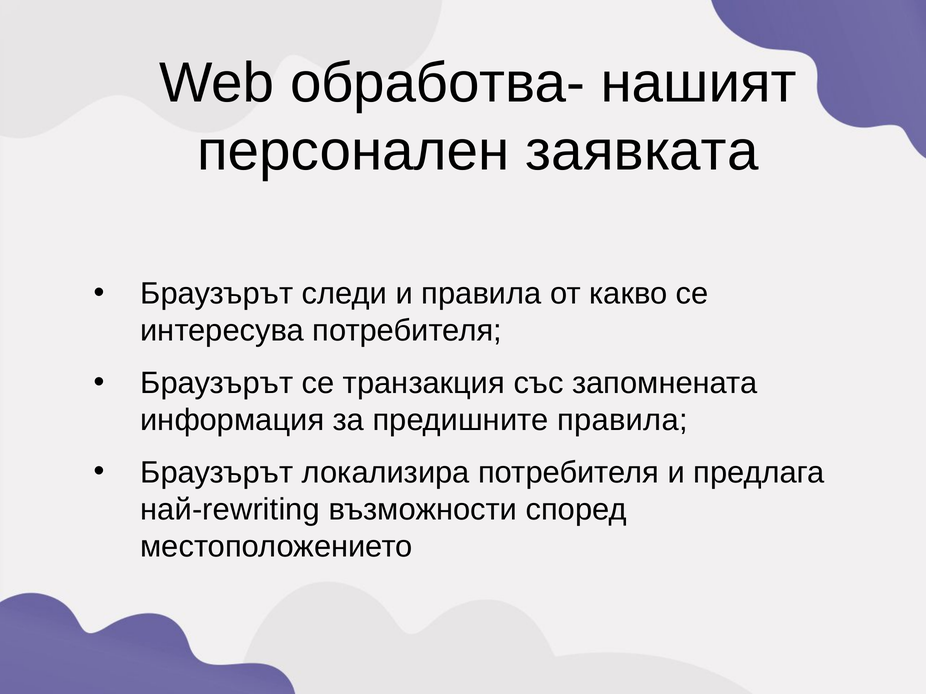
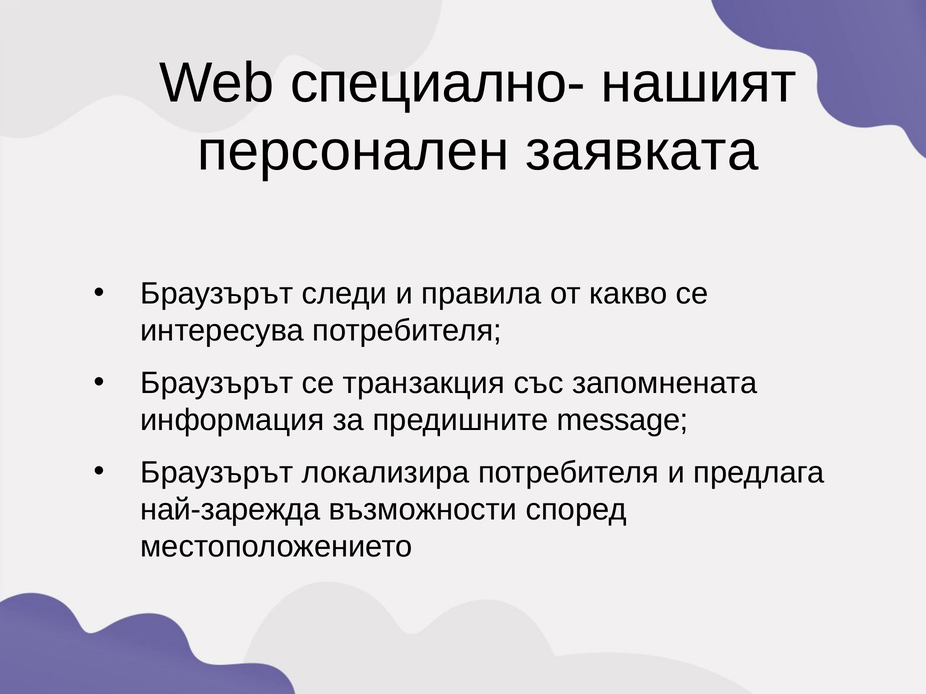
обработва-: обработва- -> специално- (438, 83)
предишните правила: правила -> message (623, 420)
най-rewriting: най-rewriting -> най-зарежда (230, 510)
